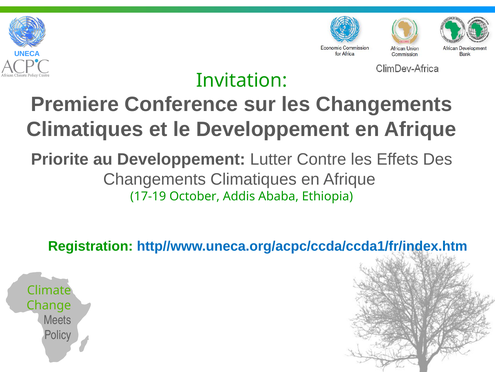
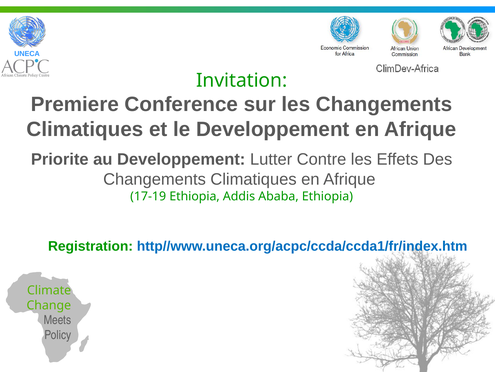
17-19 October: October -> Ethiopia (195, 196)
